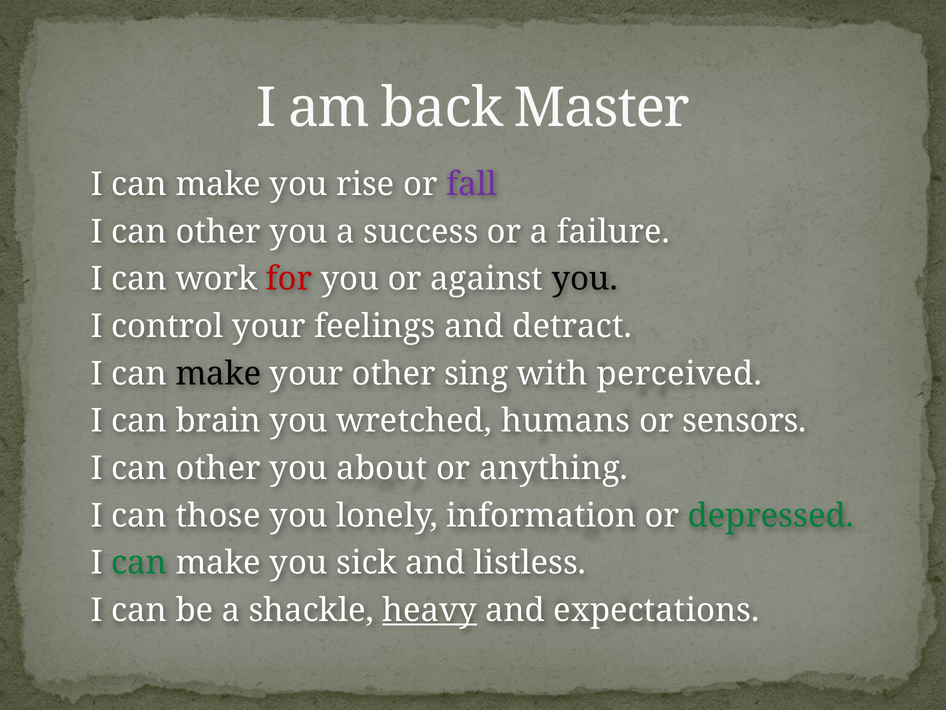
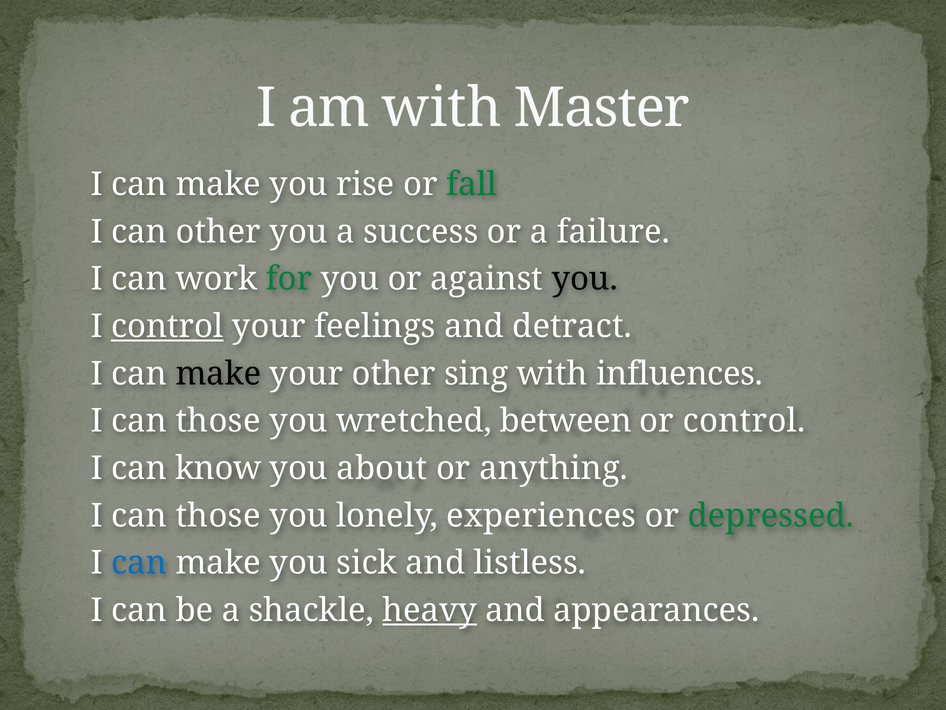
am back: back -> with (442, 108)
fall colour: purple -> green (471, 184)
for colour: red -> green (289, 279)
control underline: none -> present (167, 326)
perceived: perceived -> influences (680, 374)
brain: brain -> those (218, 421)
humans: humans -> between (566, 421)
or sensors: sensors -> control (744, 421)
other: other -> know (218, 468)
information: information -> experiences (541, 515)
can colour: green -> blue (139, 563)
expectations: expectations -> appearances (656, 610)
